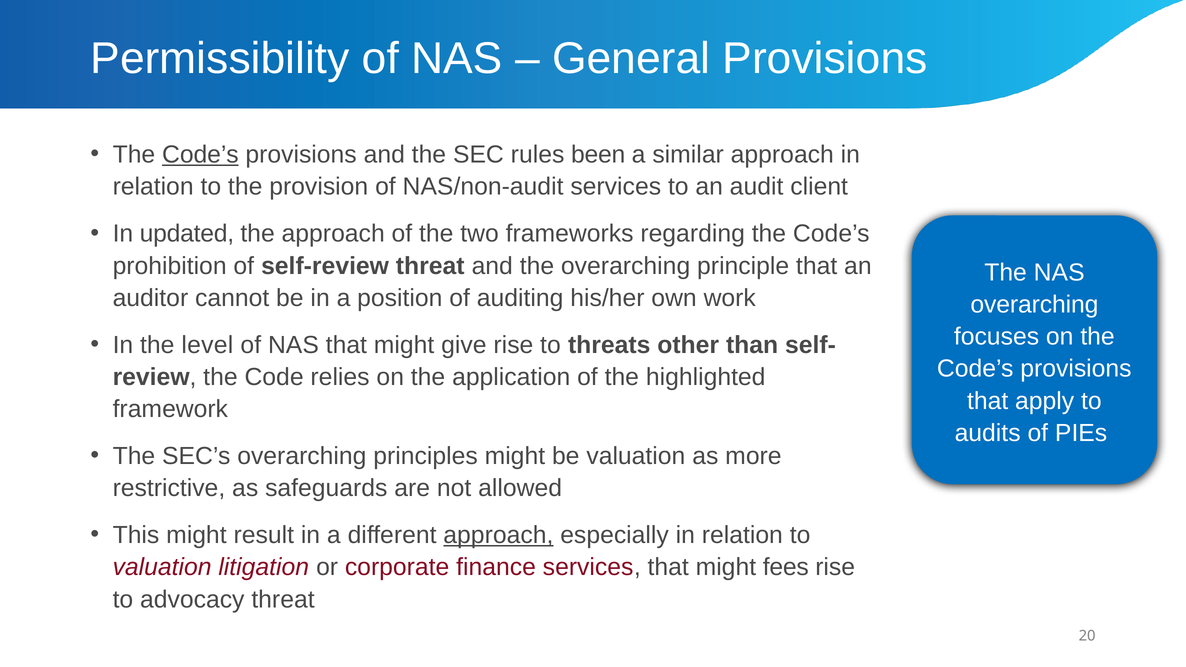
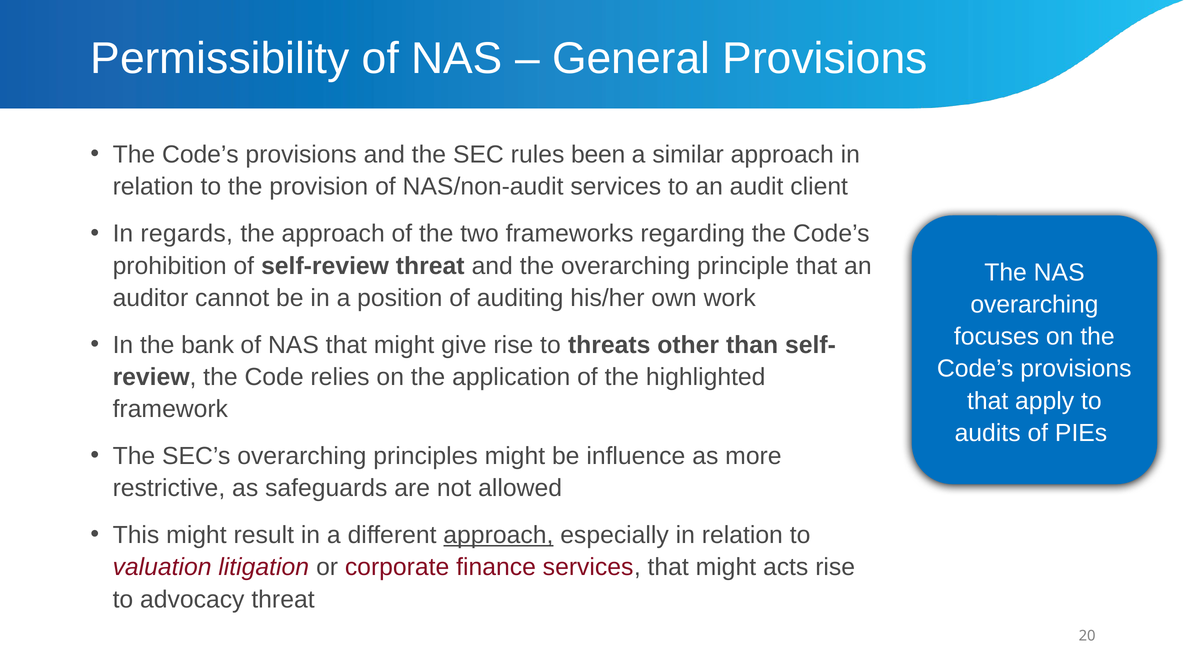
Code’s underline: present -> none (200, 155)
updated: updated -> regards (187, 234)
level: level -> bank (208, 345)
be valuation: valuation -> influence (636, 456)
fees: fees -> acts (786, 567)
